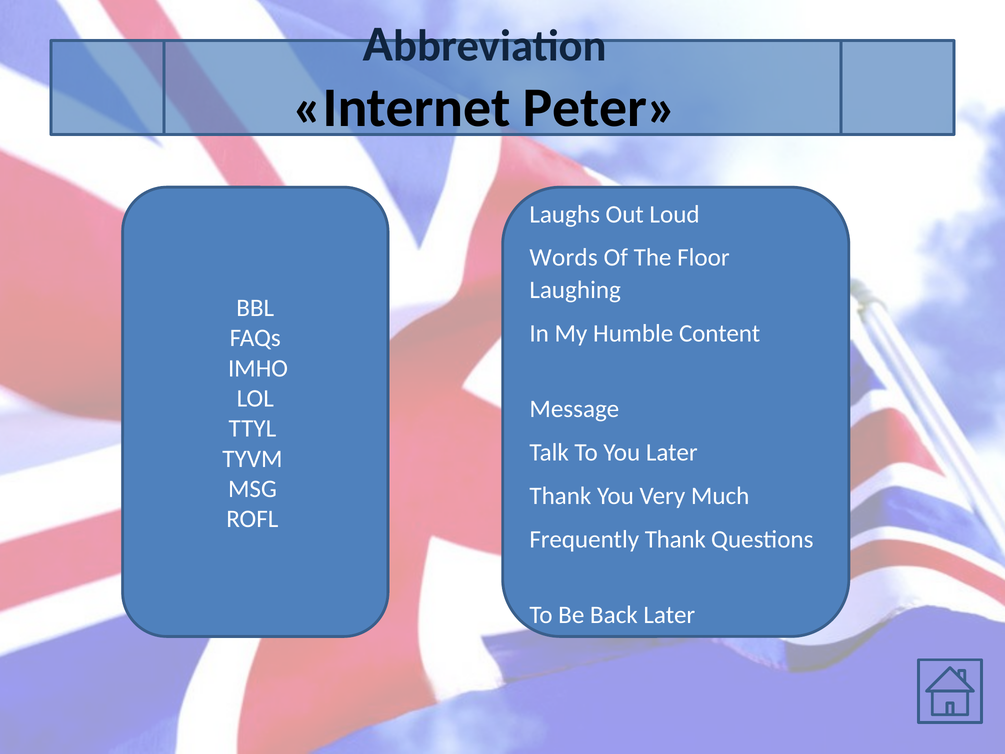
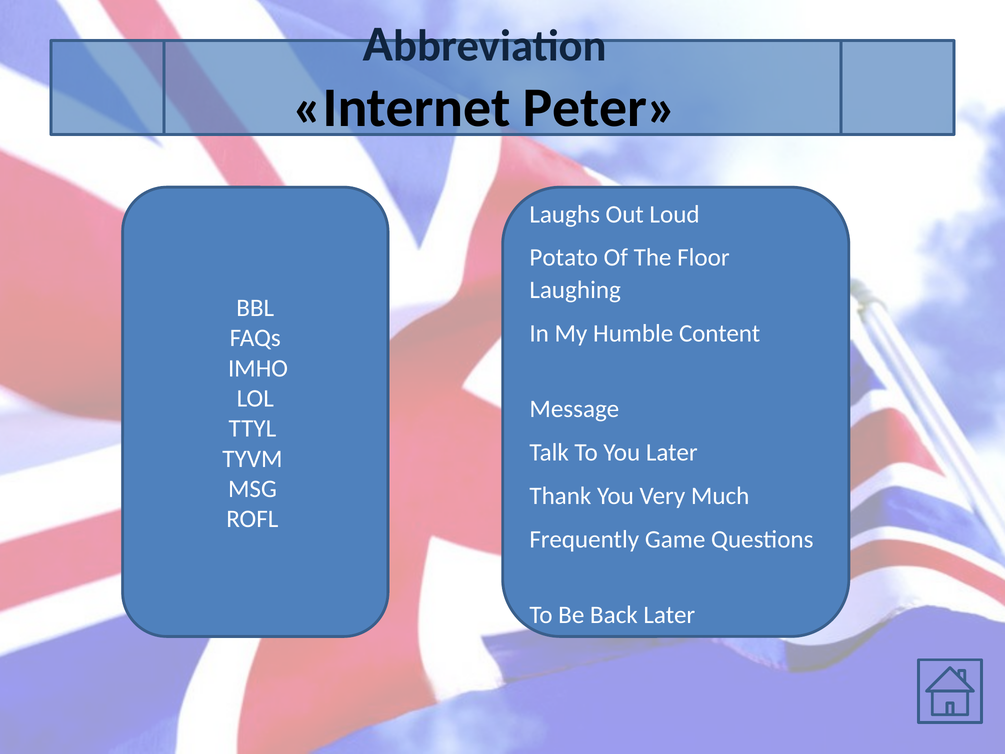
Words: Words -> Potato (564, 258)
Frequently Thank: Thank -> Game (675, 539)
